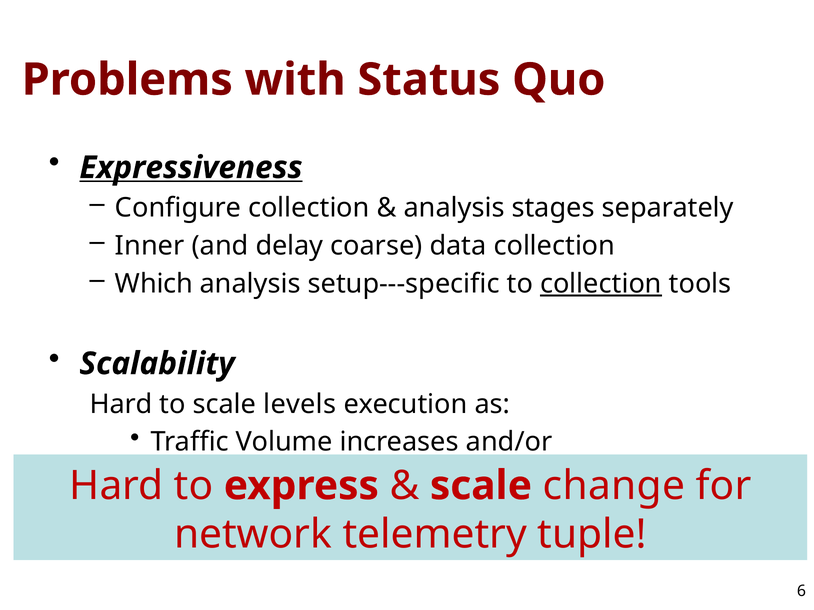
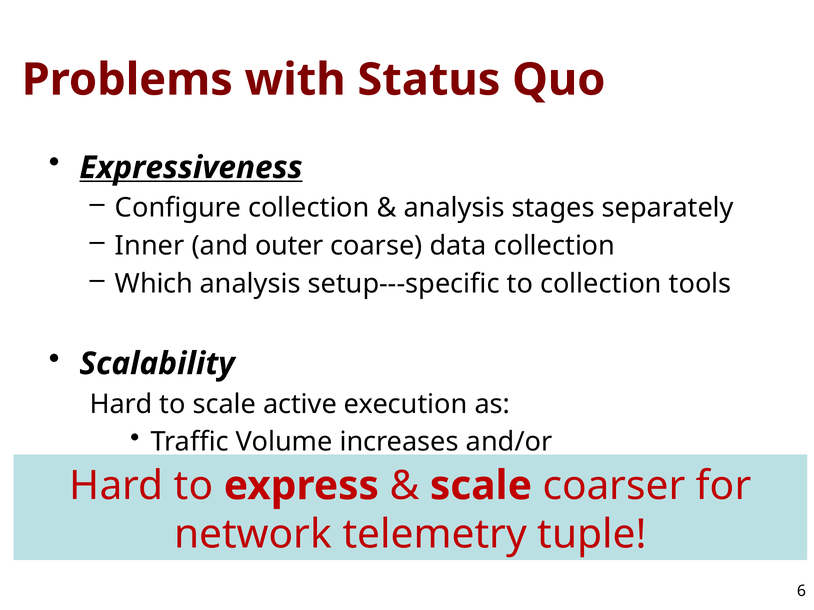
delay: delay -> outer (289, 246)
collection underline: present -> none (601, 284)
levels: levels -> active (300, 404)
change: change -> coarser (614, 486)
